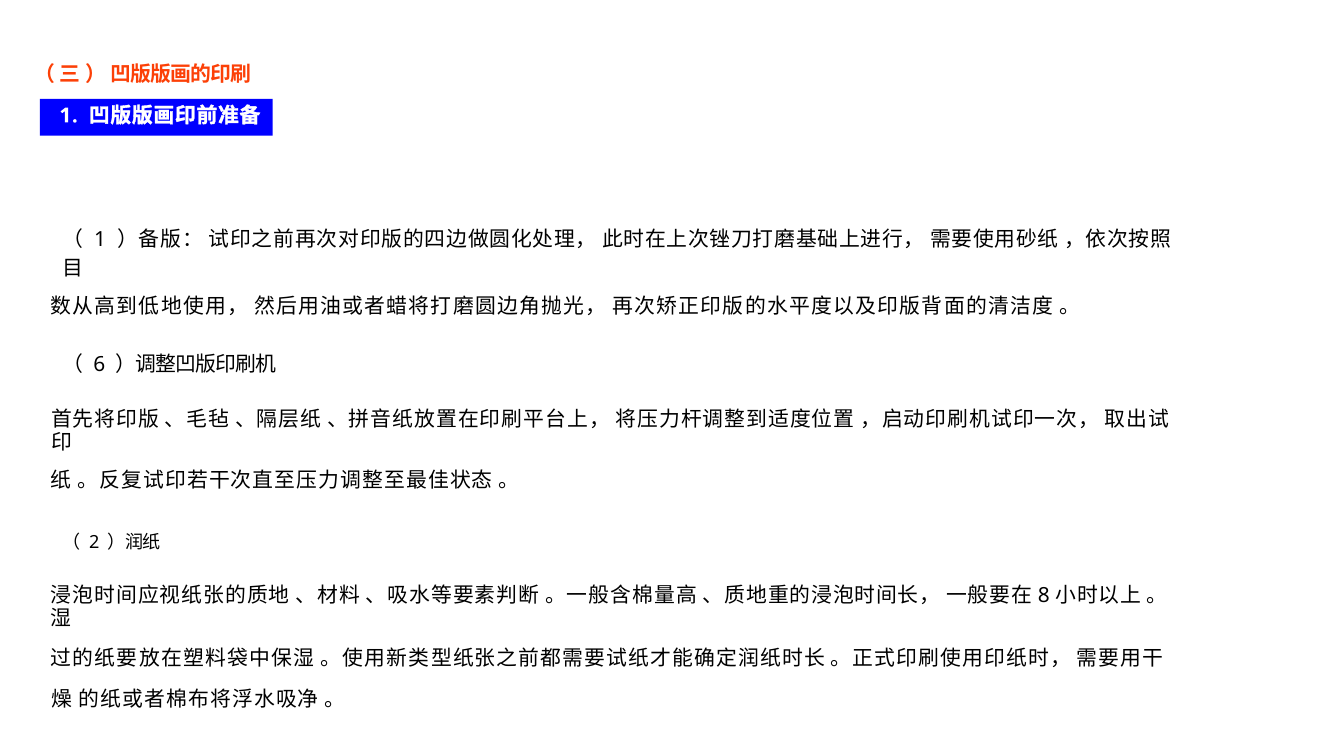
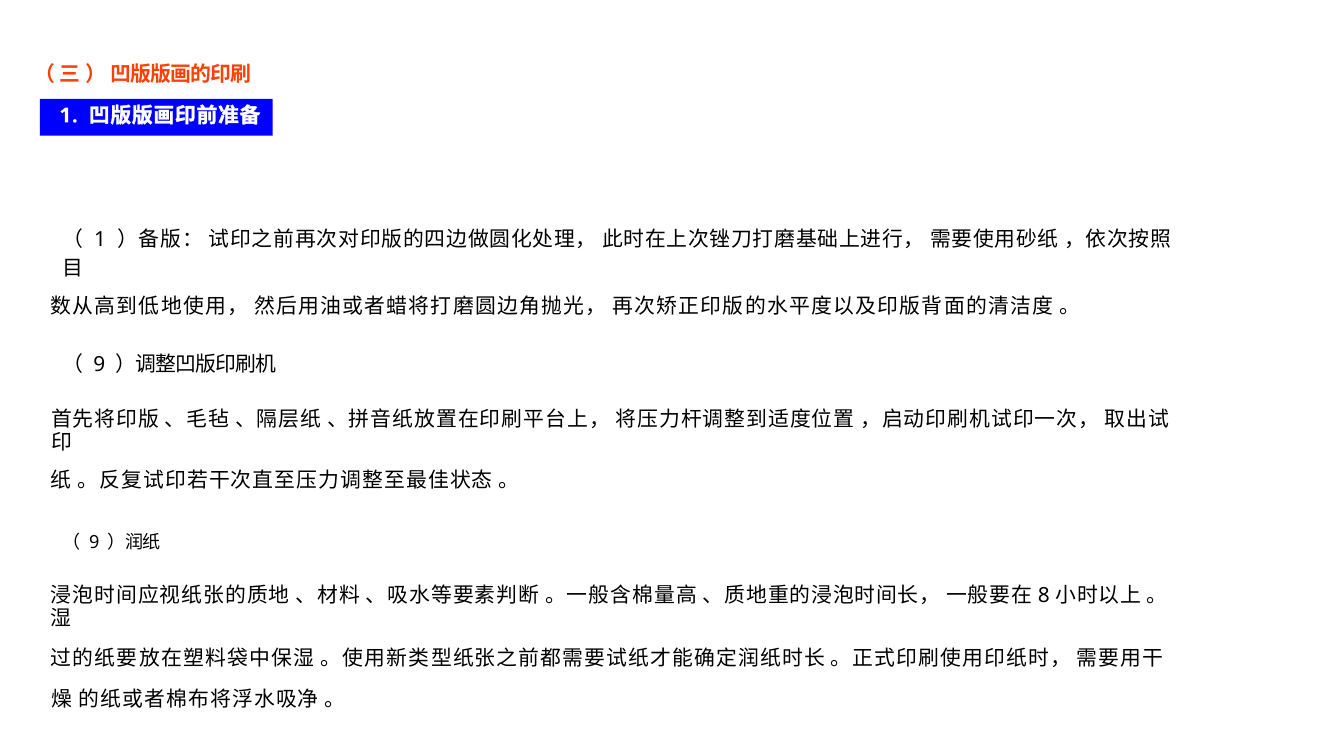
6: 6 -> 9 (99, 365)
2: 2 -> 9 (94, 542)
